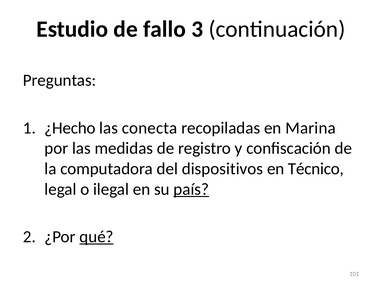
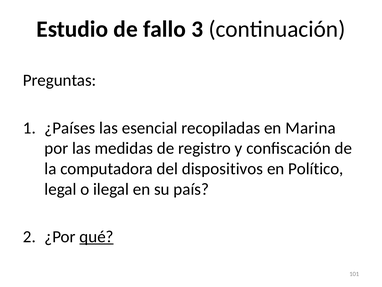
¿Hecho: ¿Hecho -> ¿Países (70, 128)
conecta: conecta -> esencial (150, 128)
Técnico: Técnico -> Político (316, 168)
país underline: present -> none (191, 189)
